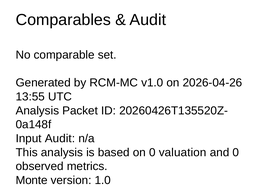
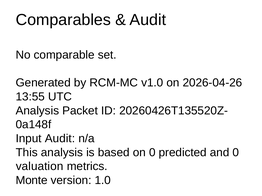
valuation: valuation -> predicted (183, 153)
observed: observed -> valuation (40, 167)
